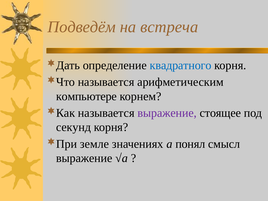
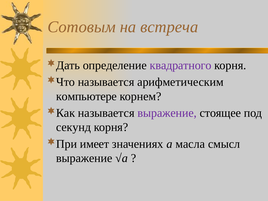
Подведём: Подведём -> Сотовым (82, 27)
квадратного colour: blue -> purple (181, 65)
земле: земле -> имеет (95, 144)
понял: понял -> масла (190, 144)
